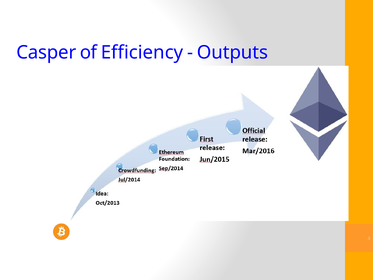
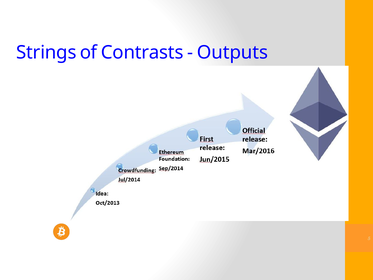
Casper: Casper -> Strings (46, 53)
Efficiency: Efficiency -> Contrasts (142, 53)
